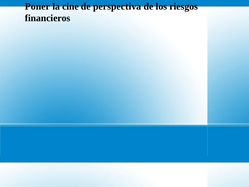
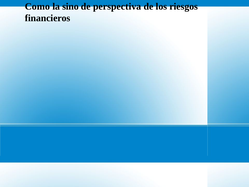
Poner: Poner -> Como (37, 6)
cine: cine -> sino (71, 6)
